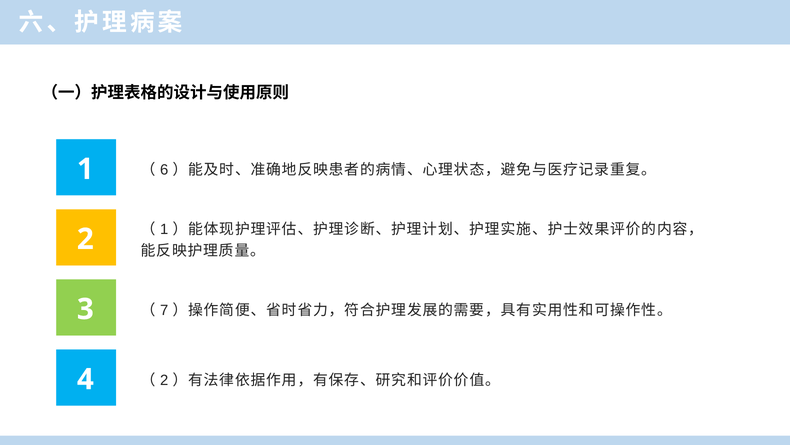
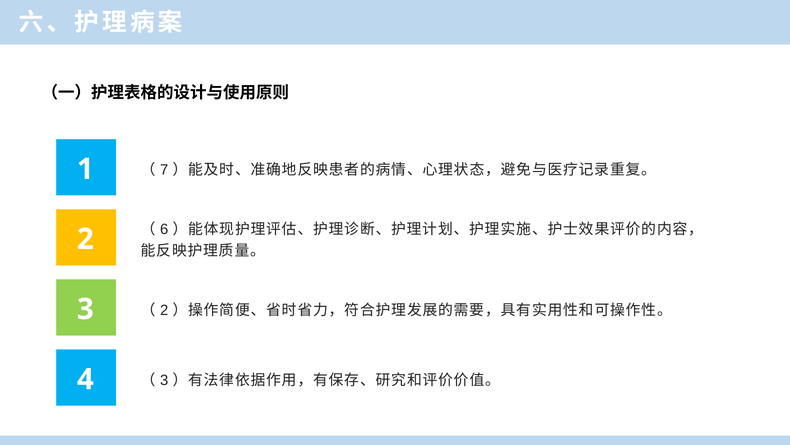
6: 6 -> 7 (164, 170)
1: 1 -> 6 (164, 229)
7: 7 -> 2 (164, 310)
2: 2 -> 3 (164, 380)
